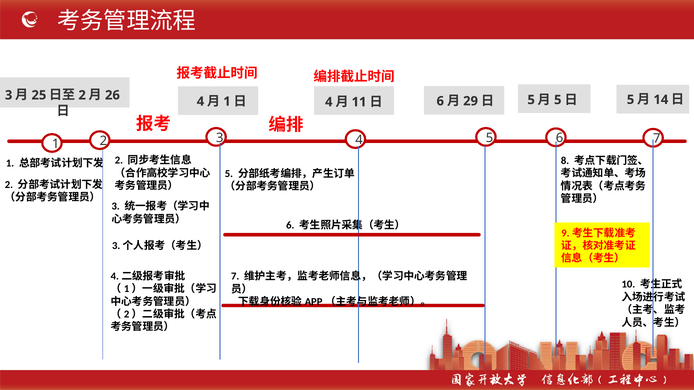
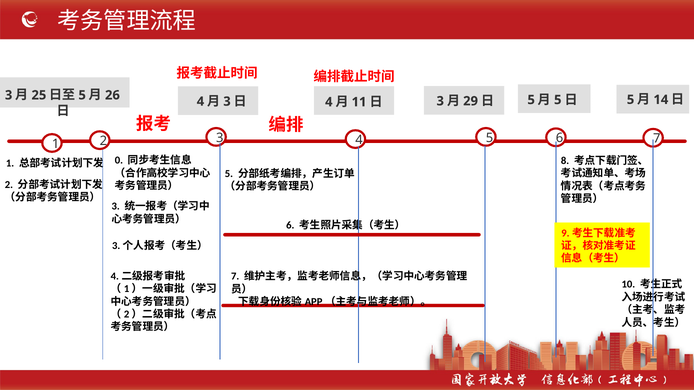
2: 2 -> 5 (82, 95)
1: 1 -> 3 (227, 102)
6: 6 -> 3 (440, 101)
2: 2 -> 0 (119, 160)
